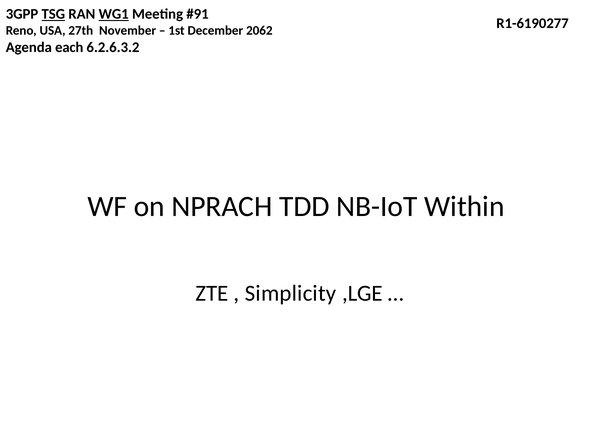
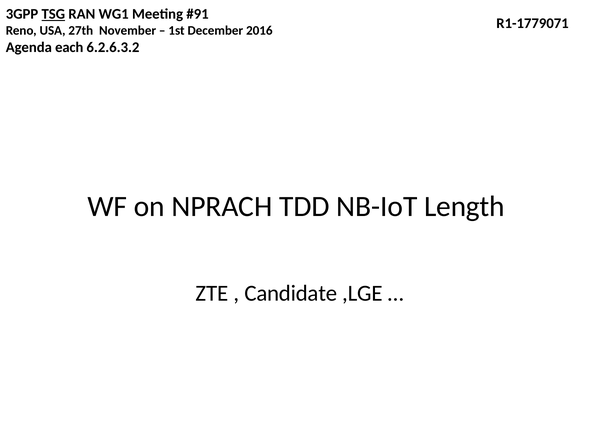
WG1 underline: present -> none (114, 14)
R1-6190277: R1-6190277 -> R1-1779071 (533, 23)
2062: 2062 -> 2016 (259, 31)
Within: Within -> Length (464, 206)
Simplicity: Simplicity -> Candidate (291, 293)
